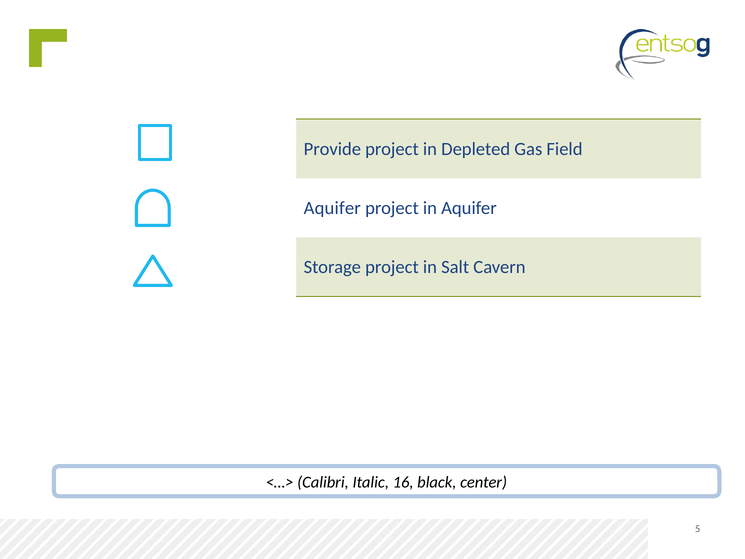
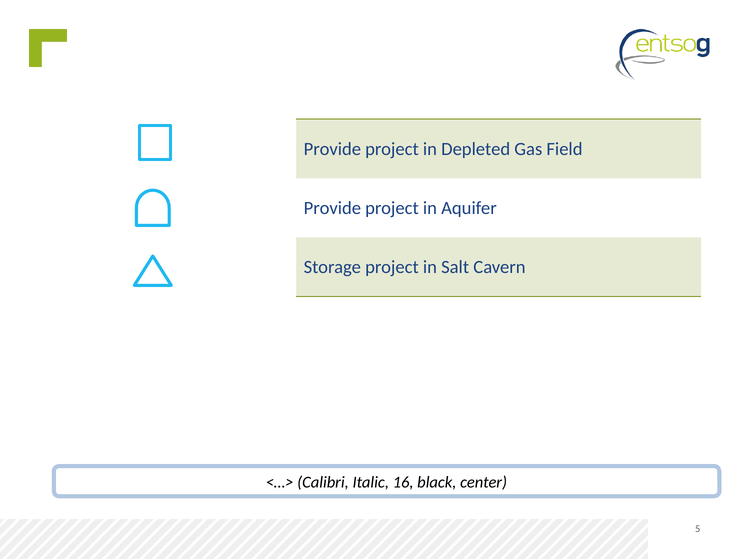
Aquifer: Aquifer -> Provide (332, 208)
